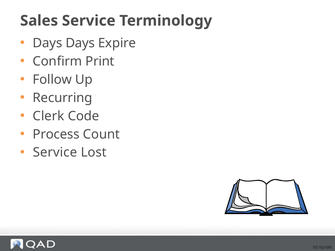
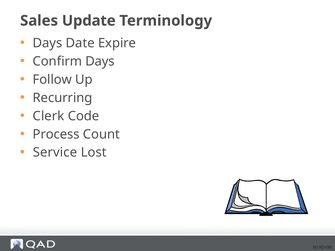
Sales Service: Service -> Update (89, 21)
Days Days: Days -> Date (80, 43)
Confirm Print: Print -> Days (100, 61)
